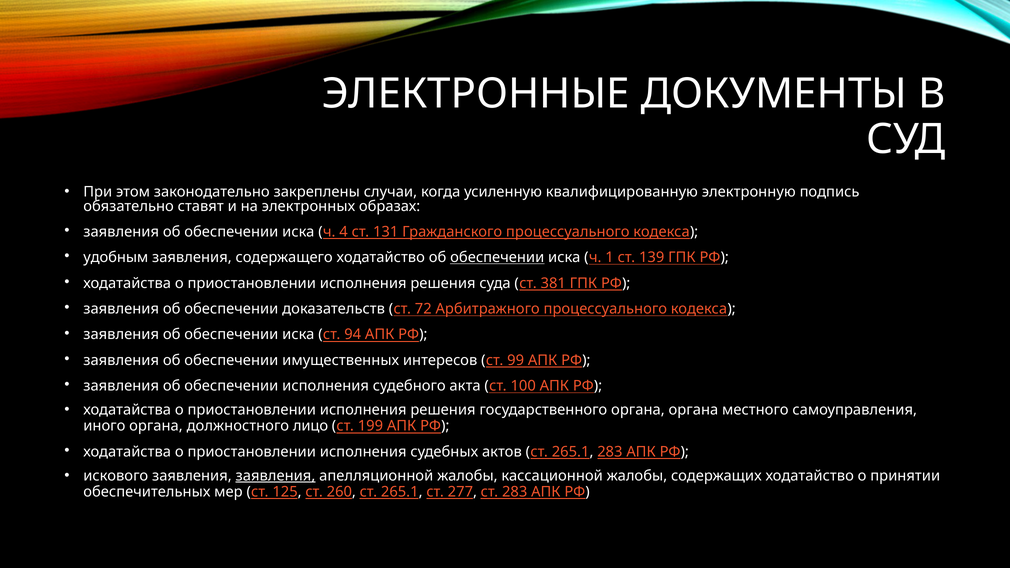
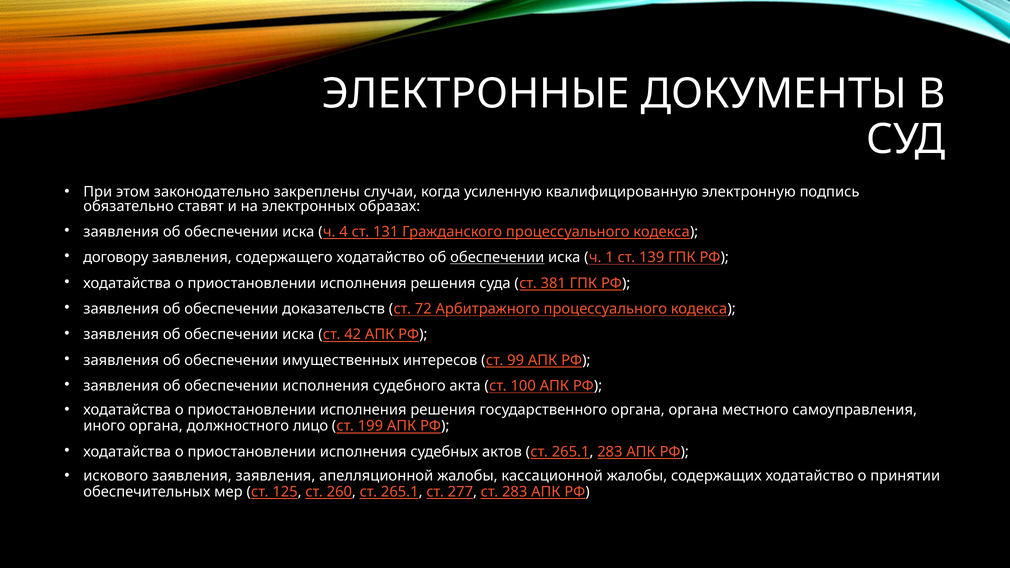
удобным: удобным -> договору (116, 258)
94: 94 -> 42 (353, 335)
заявления underline: present -> none (275, 476)
